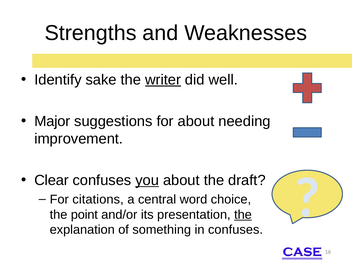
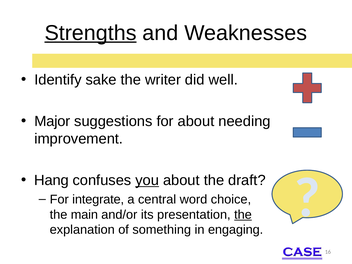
Strengths underline: none -> present (91, 33)
writer underline: present -> none (163, 80)
Clear: Clear -> Hang (51, 180)
citations: citations -> integrate (98, 199)
point: point -> main (84, 215)
in confuses: confuses -> engaging (236, 230)
